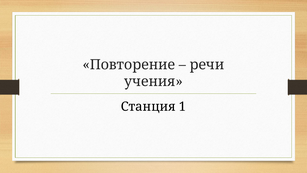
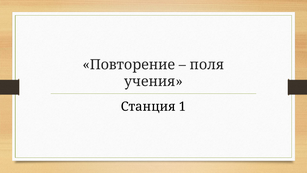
речи: речи -> поля (207, 65)
